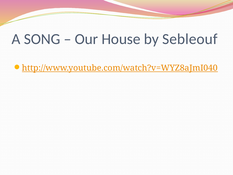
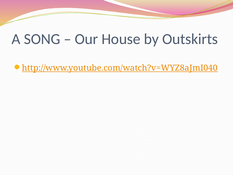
Sebleouf: Sebleouf -> Outskirts (190, 39)
